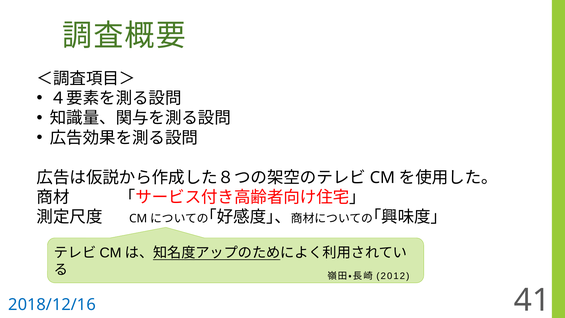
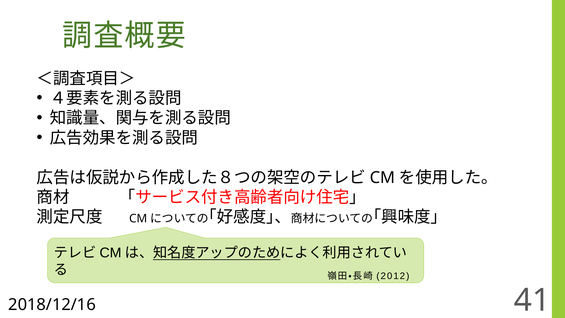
2018/12/16 colour: blue -> black (52, 305)
